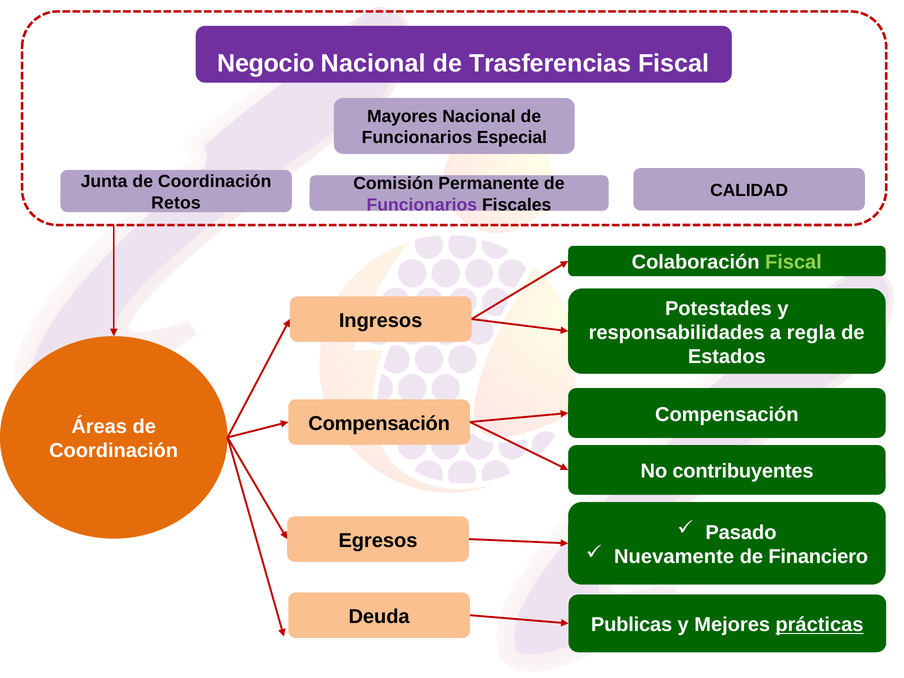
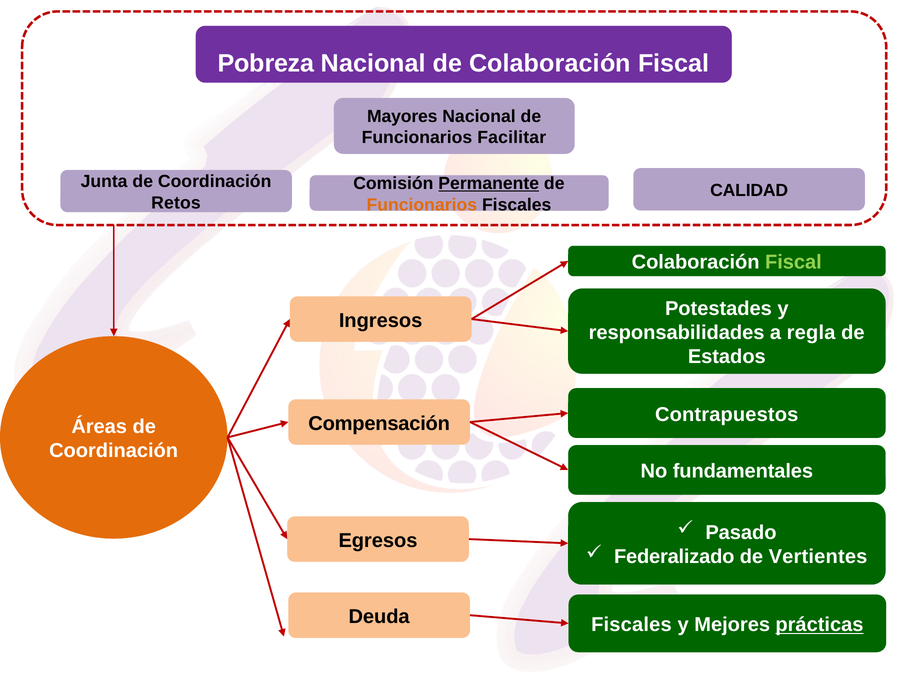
Negocio: Negocio -> Pobreza (266, 64)
de Trasferencias: Trasferencias -> Colaboración (550, 64)
Especial: Especial -> Facilitar (512, 138)
Permanente underline: none -> present (489, 184)
Funcionarios colour: purple -> orange (422, 205)
Compensación: Compensación -> Contrapuestos (727, 414)
contribuyentes: contribuyentes -> fundamentales (743, 471)
Nuevamente: Nuevamente -> Federalizado (674, 557)
Financiero: Financiero -> Vertientes (818, 557)
Deuda Publicas: Publicas -> Fiscales (631, 625)
